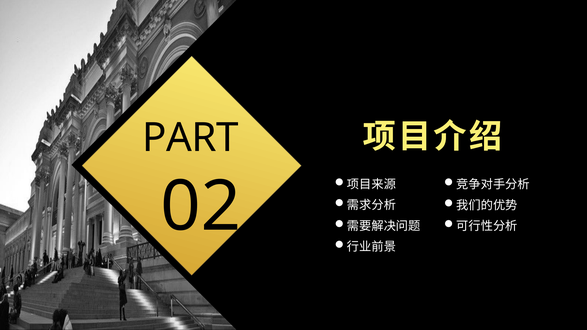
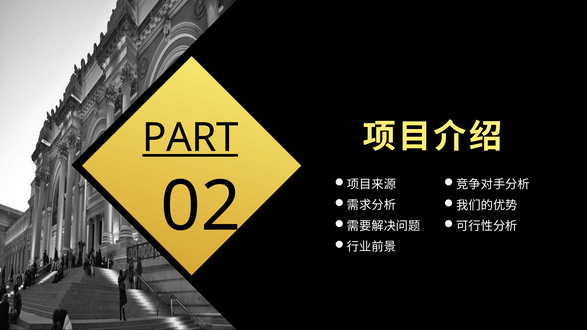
PART underline: none -> present (190, 138)
